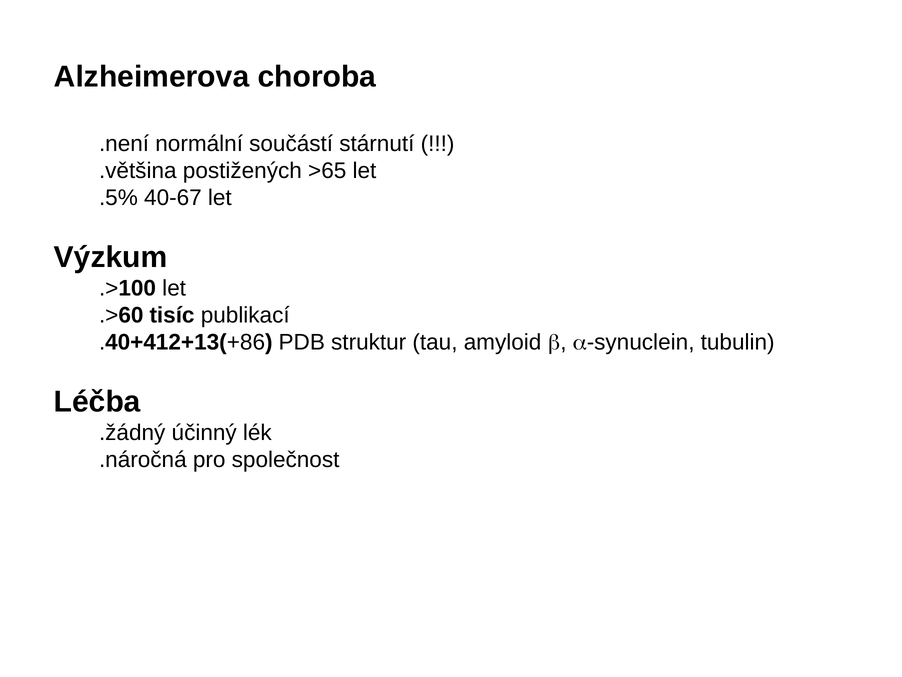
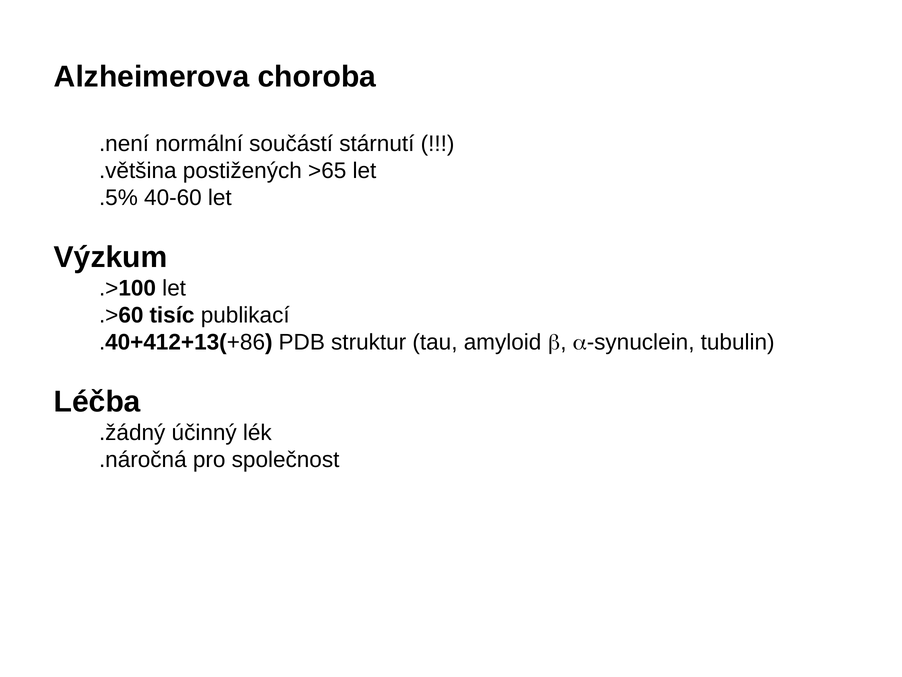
40-67: 40-67 -> 40-60 (173, 198)
